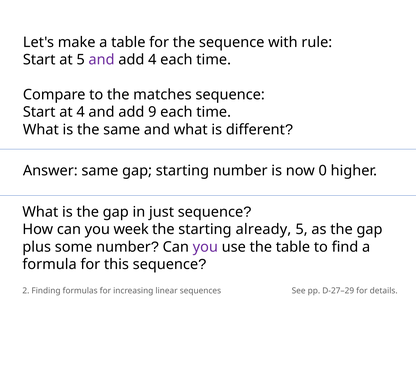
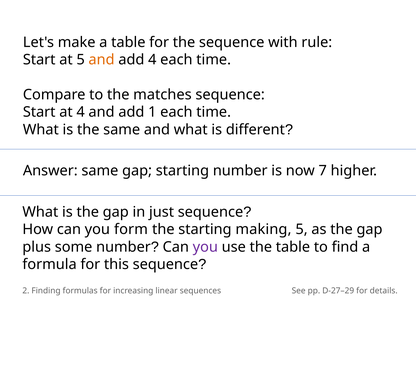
and colour: purple -> orange (102, 60)
9: 9 -> 1 (152, 112)
0: 0 -> 7 (323, 171)
week: week -> form (131, 230)
already: already -> making (263, 230)
